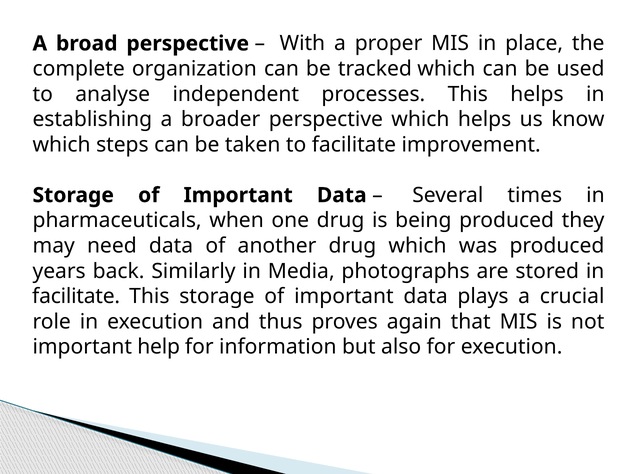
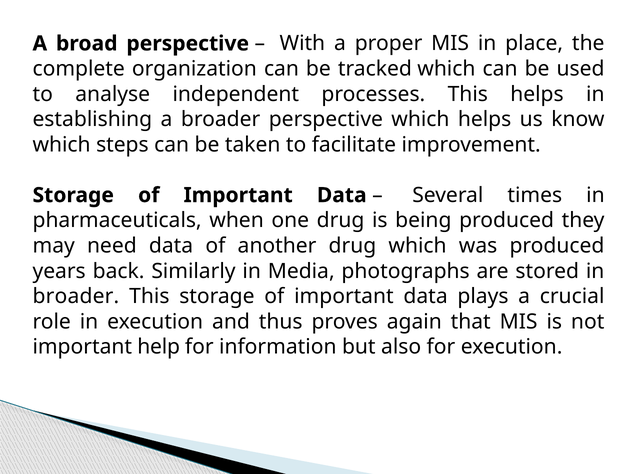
facilitate: facilitate -> broader (76, 296)
